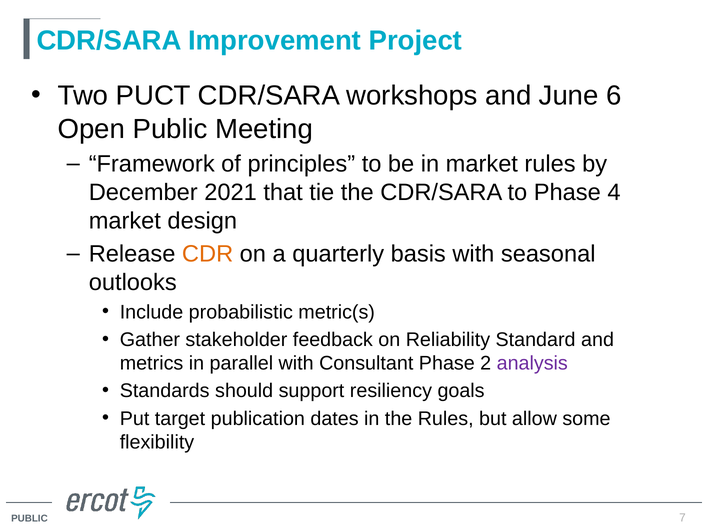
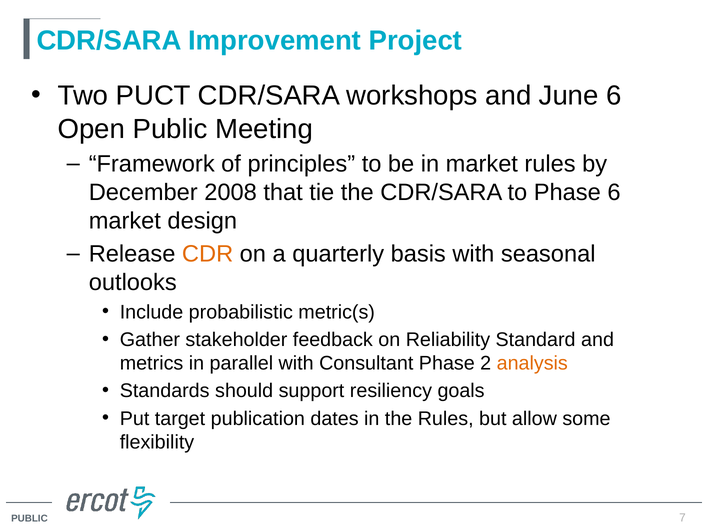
2021: 2021 -> 2008 (231, 192)
Phase 4: 4 -> 6 (614, 192)
analysis colour: purple -> orange (532, 363)
